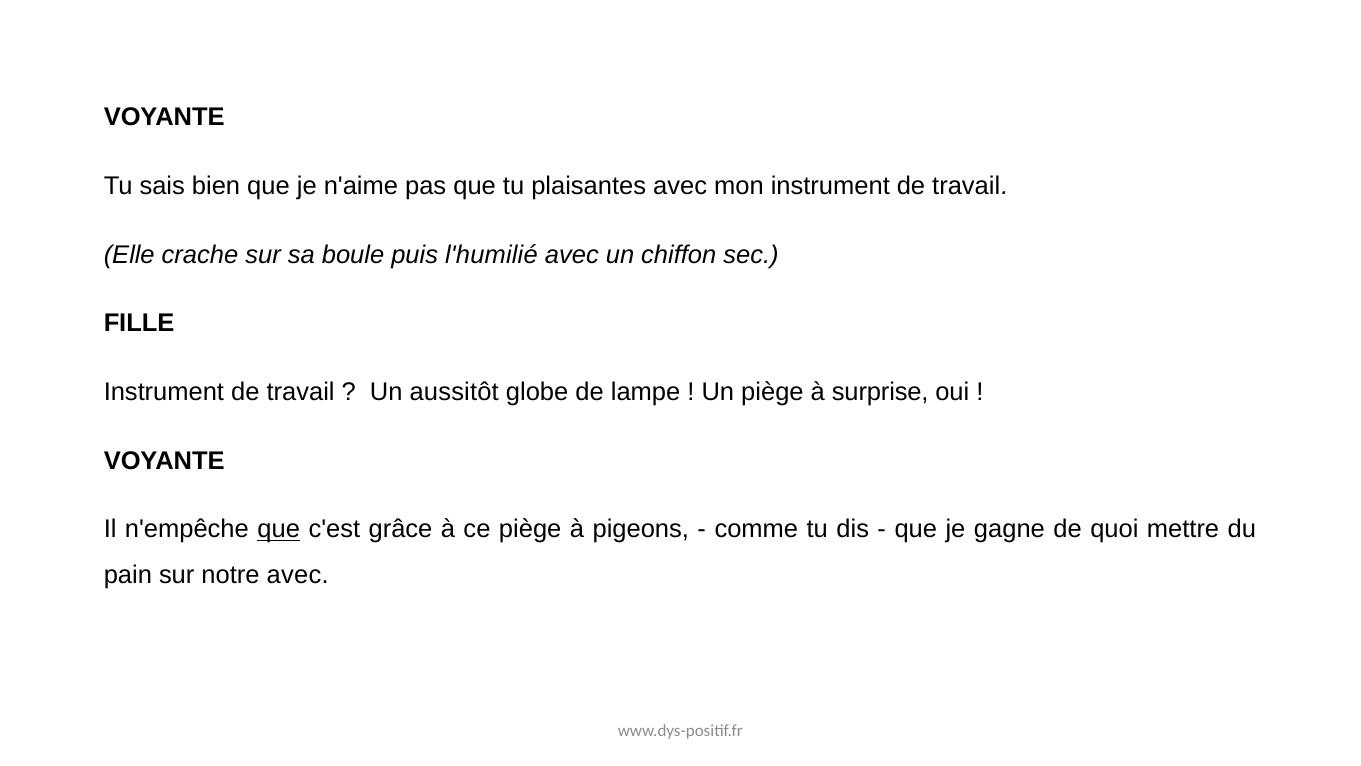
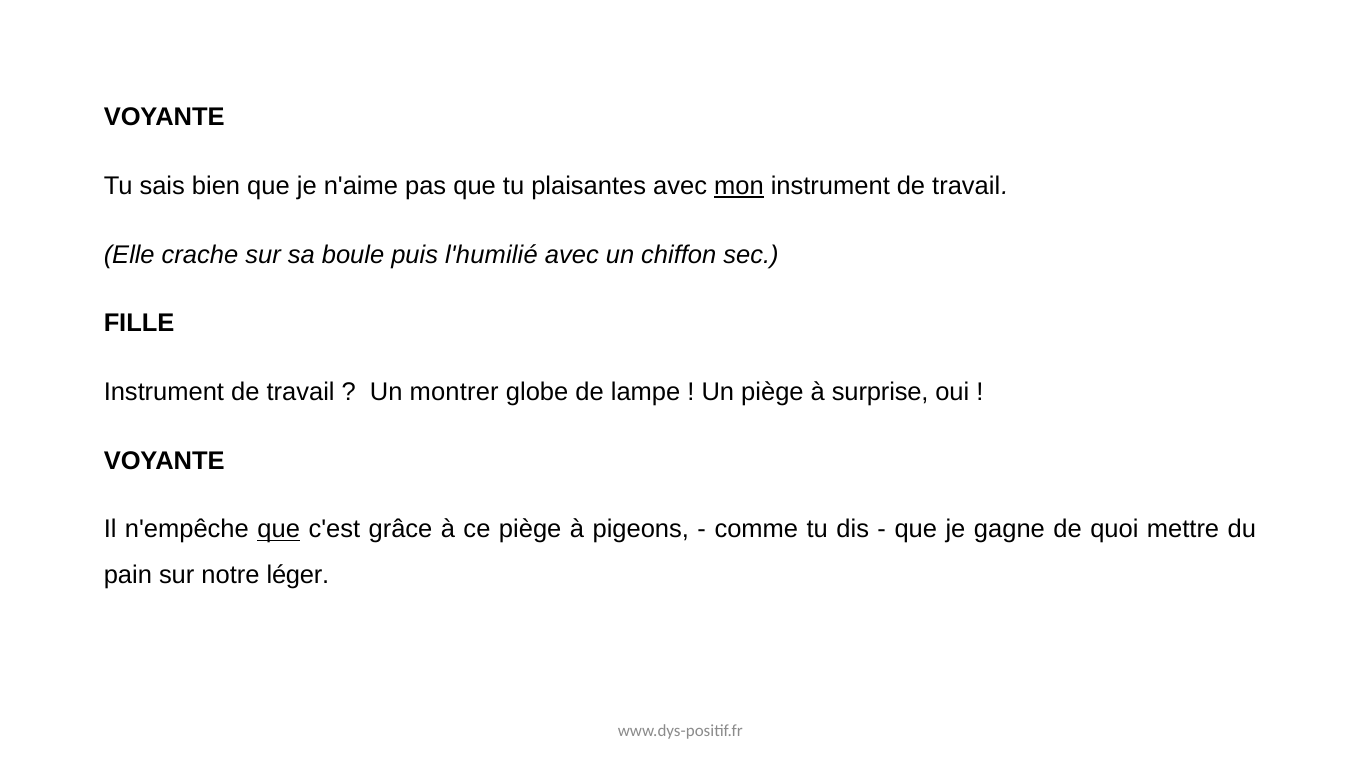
mon underline: none -> present (739, 186)
aussitôt: aussitôt -> montrer (454, 392)
notre avec: avec -> léger (298, 575)
